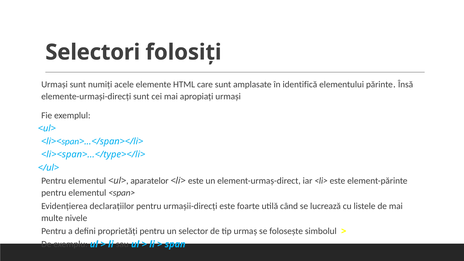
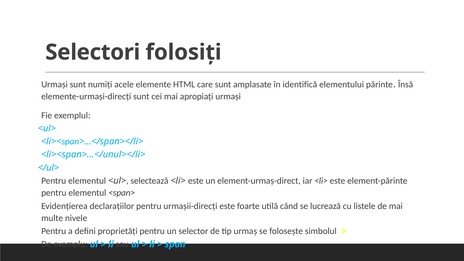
<li><span>...</type></li>: <li><span>...</type></li> -> <li><span>...</unul></li> (93, 155)
aparatelor: aparatelor -> selectează (149, 181)
